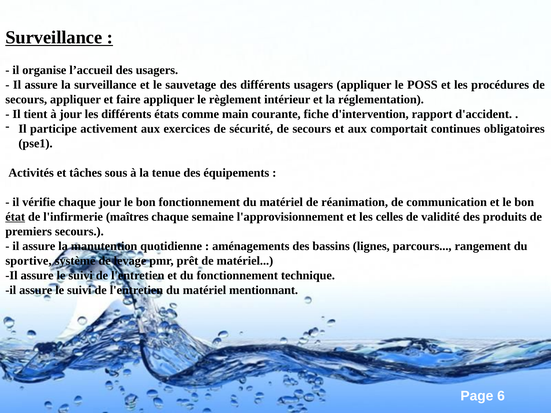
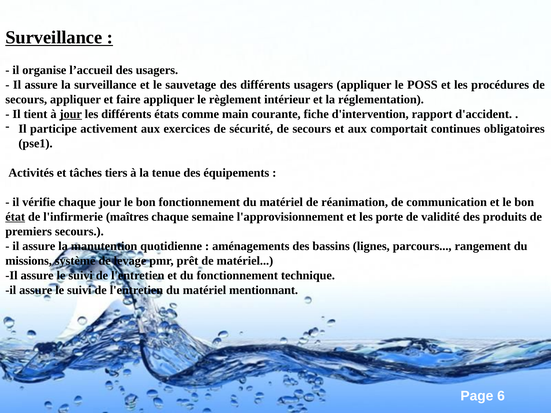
jour underline: none -> present (71, 114)
sous: sous -> tiers (116, 173)
celles: celles -> porte (389, 217)
sportive: sportive -> missions (29, 261)
